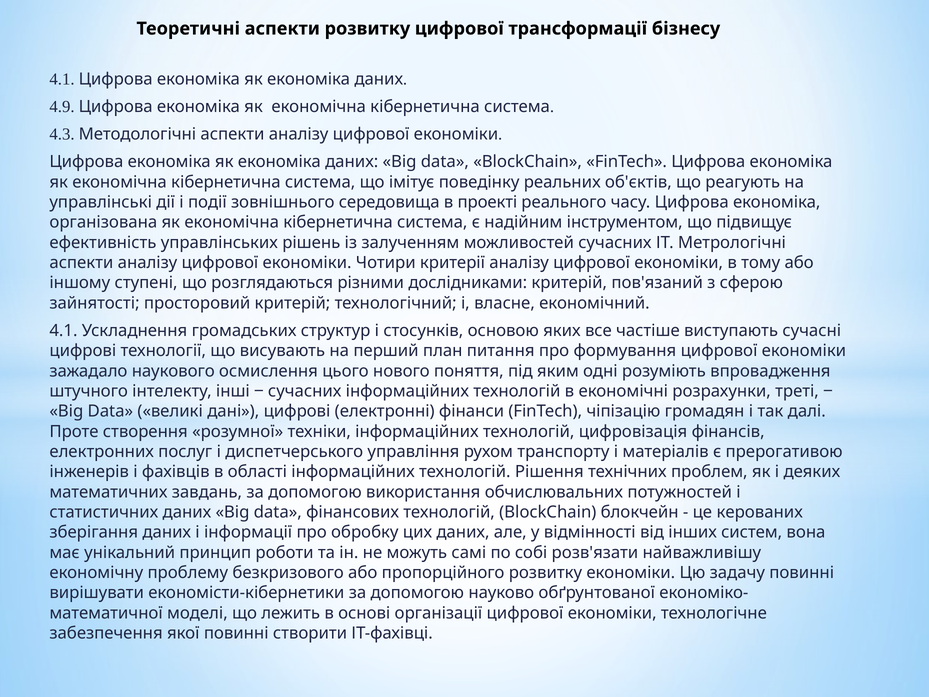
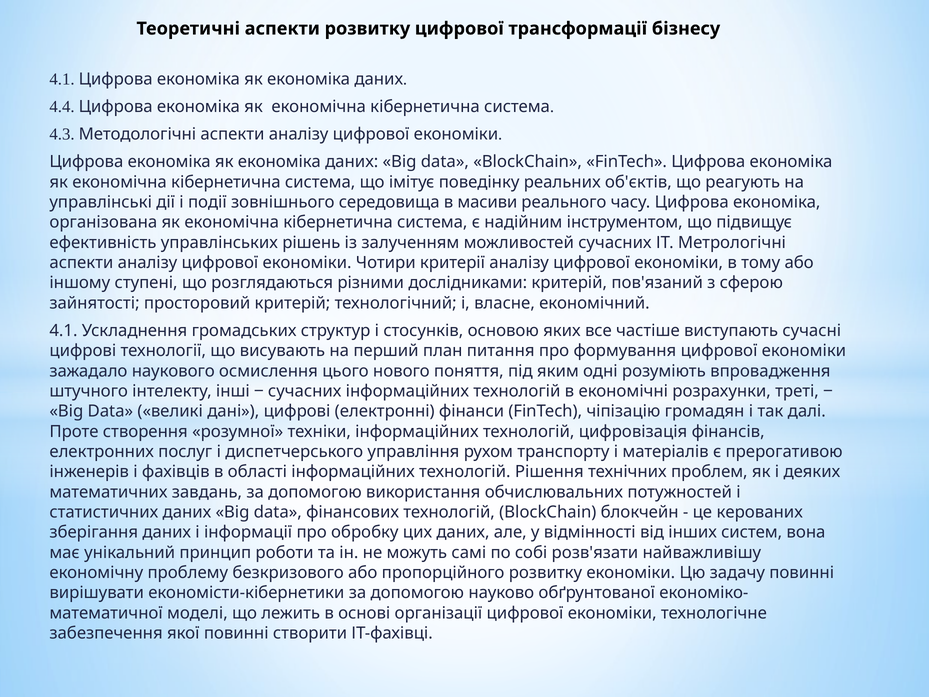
4.9: 4.9 -> 4.4 (62, 107)
проекті: проекті -> масиви (487, 202)
